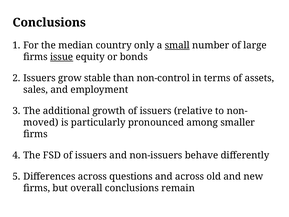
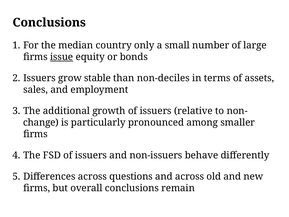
small underline: present -> none (177, 45)
non-control: non-control -> non-deciles (163, 78)
moved: moved -> change (41, 122)
